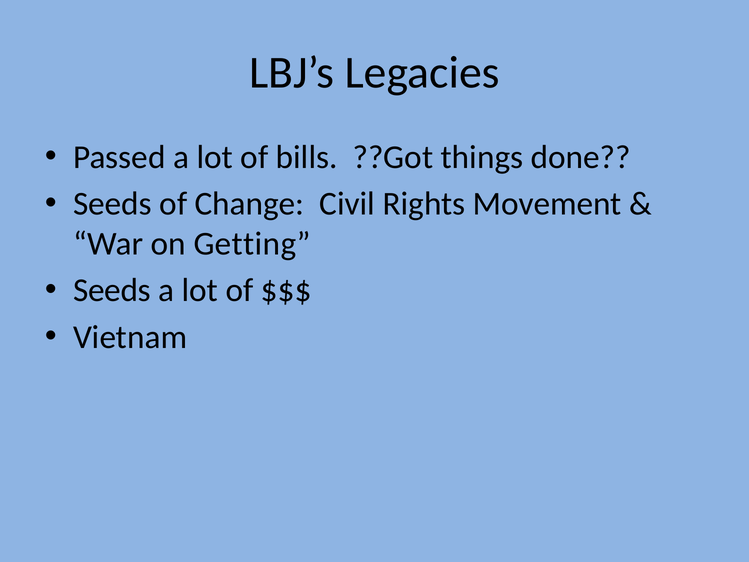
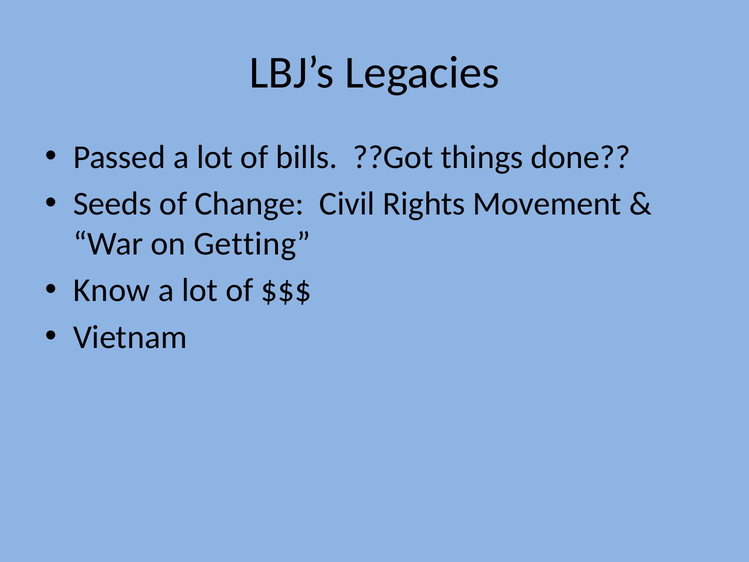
Seeds: Seeds -> Know (112, 290)
